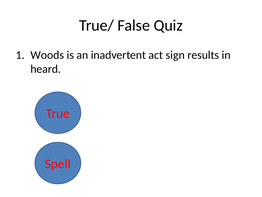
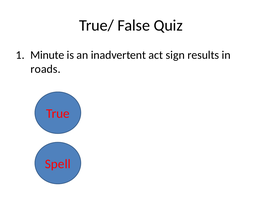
Woods: Woods -> Minute (47, 55)
heard: heard -> roads (46, 69)
